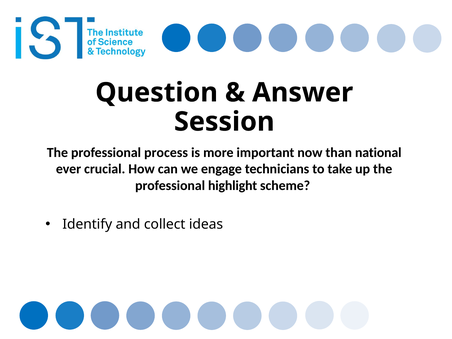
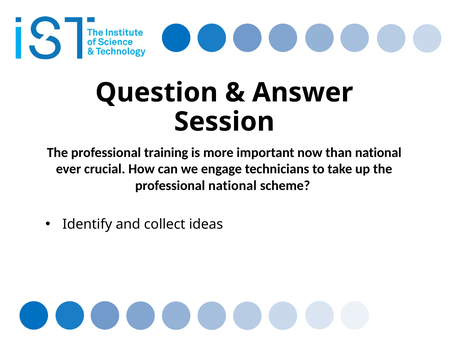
process: process -> training (166, 153)
professional highlight: highlight -> national (232, 186)
